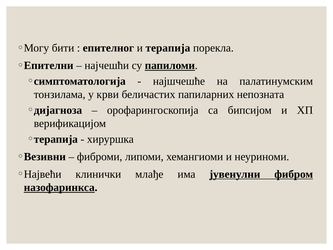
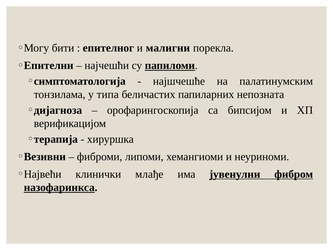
терапија: терапија -> малигни (168, 48)
крви: крви -> типа (108, 94)
